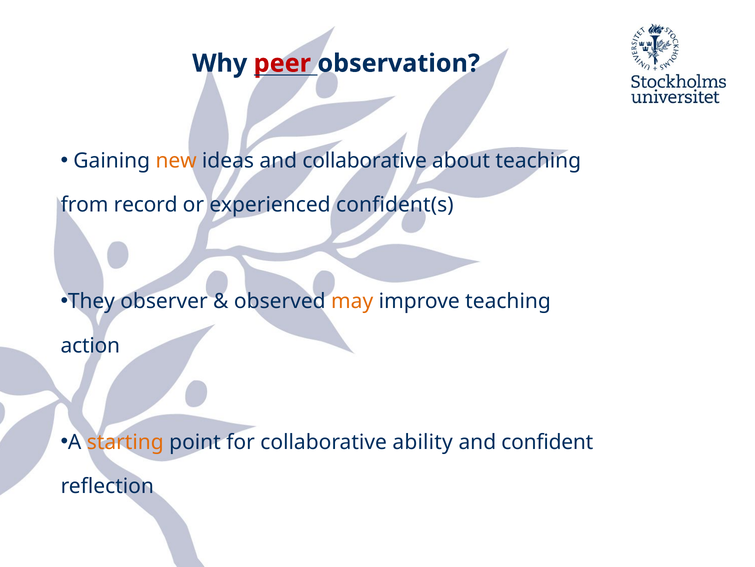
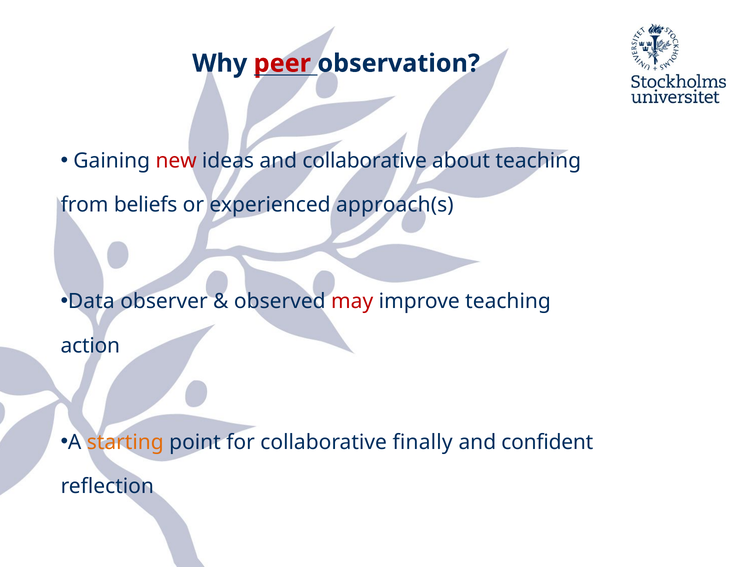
new colour: orange -> red (176, 161)
record: record -> beliefs (146, 205)
confident(s: confident(s -> approach(s (395, 205)
They: They -> Data (91, 301)
may colour: orange -> red (352, 301)
ability: ability -> finally (423, 442)
